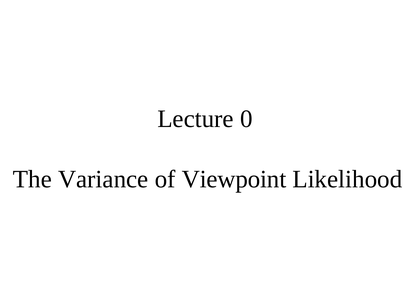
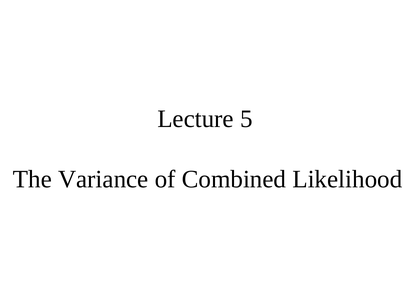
0: 0 -> 5 (246, 119)
Viewpoint: Viewpoint -> Combined (234, 179)
